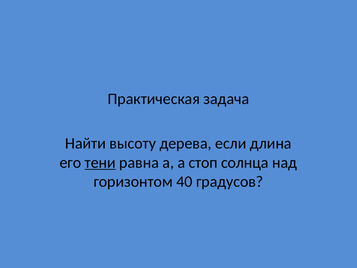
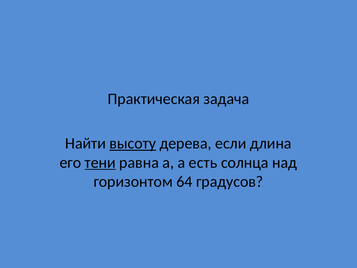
высоту underline: none -> present (133, 143)
стоп: стоп -> есть (203, 162)
40: 40 -> 64 (184, 181)
